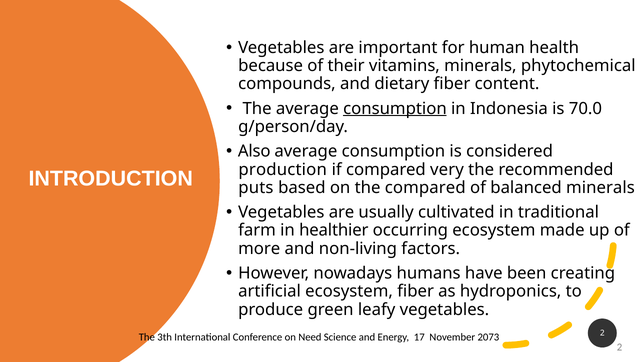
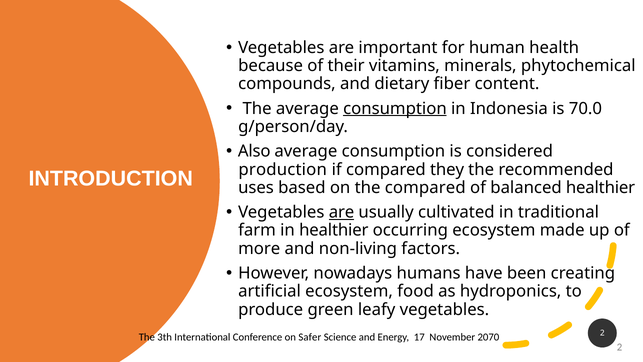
very: very -> they (447, 169)
puts: puts -> uses (256, 187)
balanced minerals: minerals -> healthier (601, 187)
are underline: none -> present (342, 212)
ecosystem fiber: fiber -> food (416, 291)
Need: Need -> Safer (310, 337)
2073: 2073 -> 2070 (488, 337)
